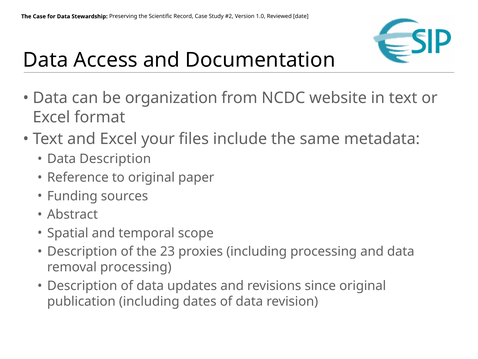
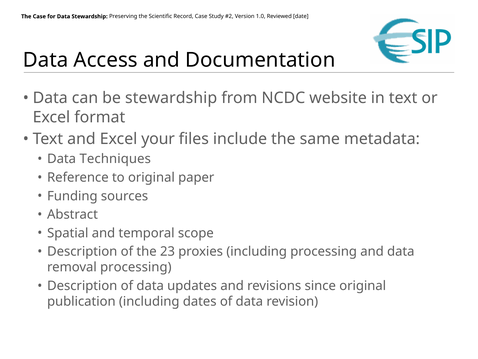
be organization: organization -> stewardship (171, 98)
Data Description: Description -> Techniques (115, 159)
